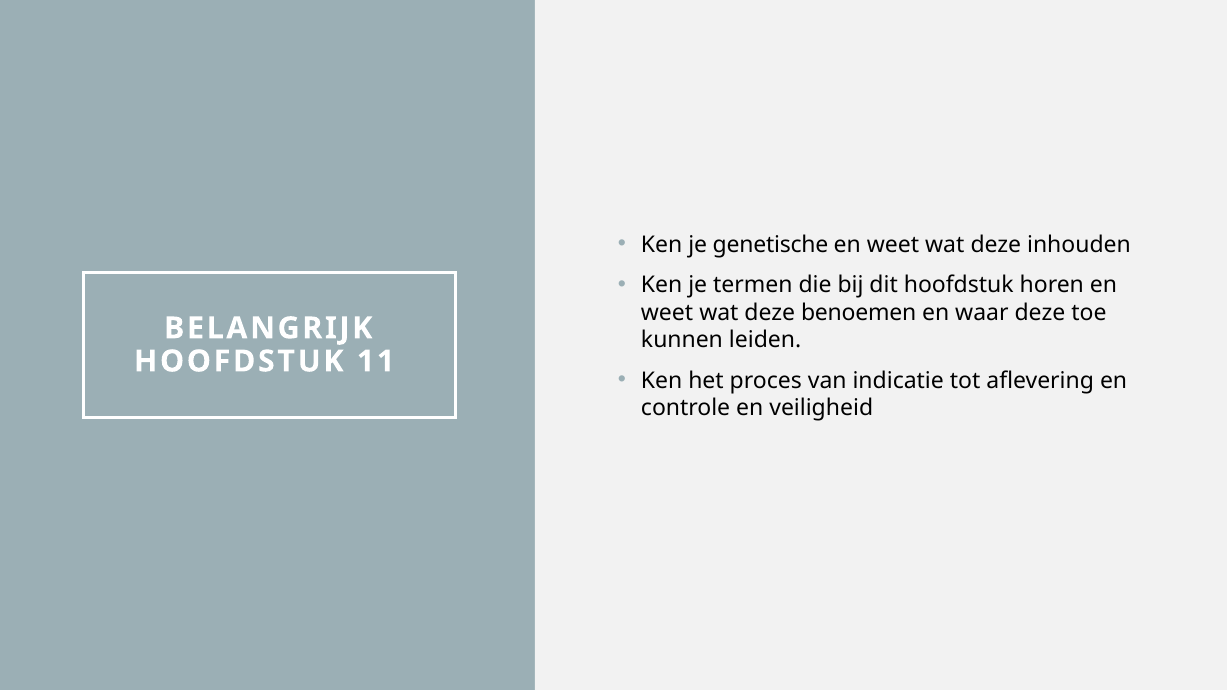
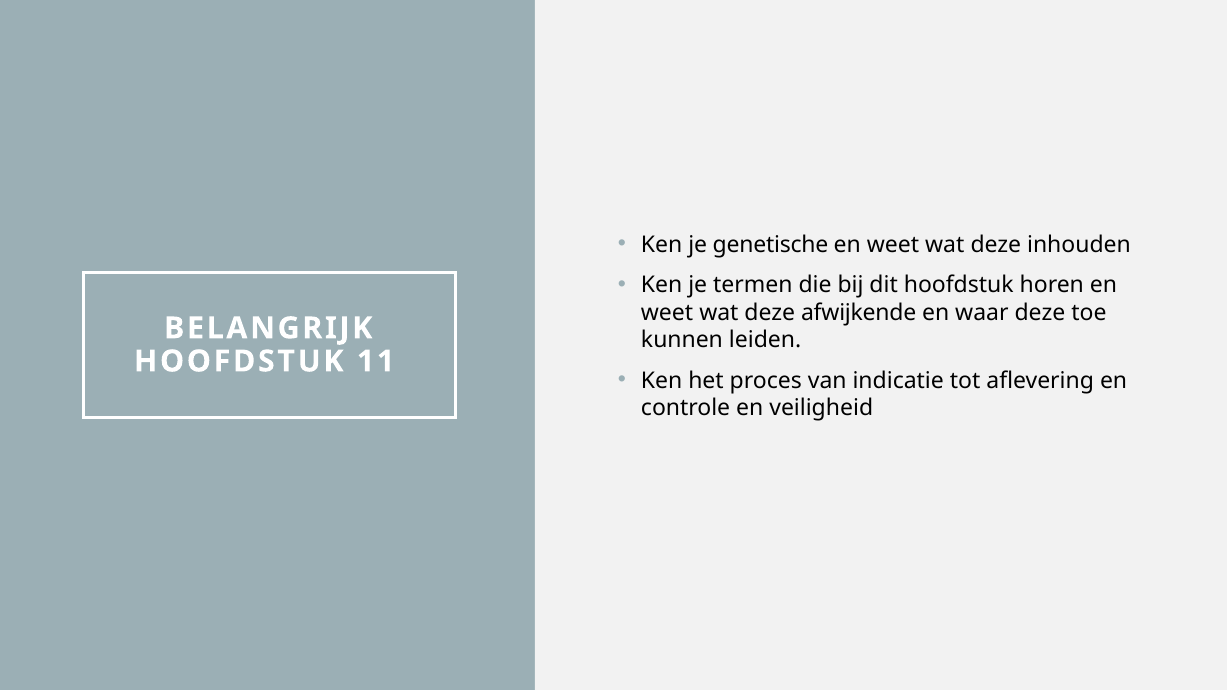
benoemen: benoemen -> afwijkende (859, 313)
